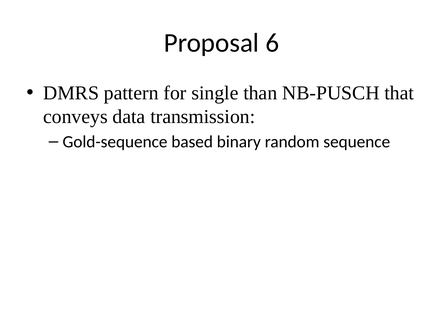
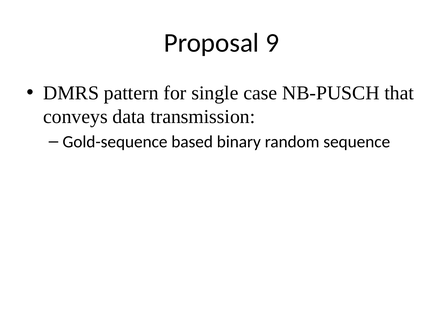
6: 6 -> 9 (272, 43)
than: than -> case (260, 93)
